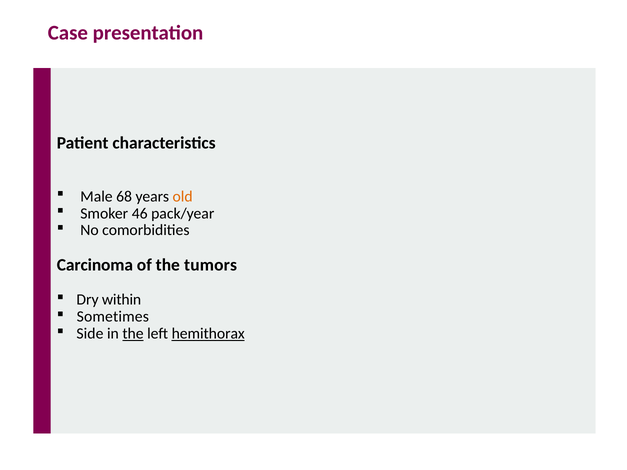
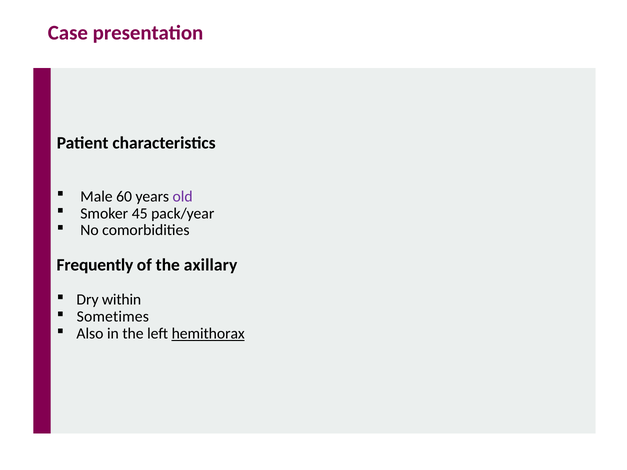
68: 68 -> 60 (124, 197)
old colour: orange -> purple (183, 197)
46: 46 -> 45 (140, 213)
Carcinoma: Carcinoma -> Frequently (95, 265)
tumors: tumors -> axillary (211, 265)
Side: Side -> Also (90, 334)
the underline: present -> none (133, 334)
